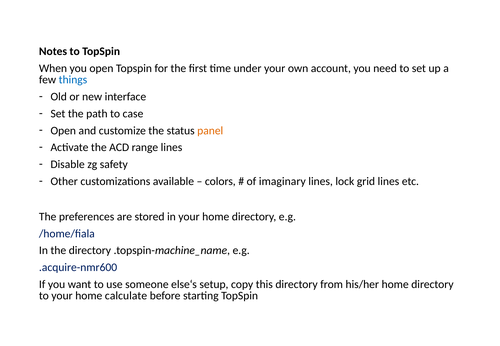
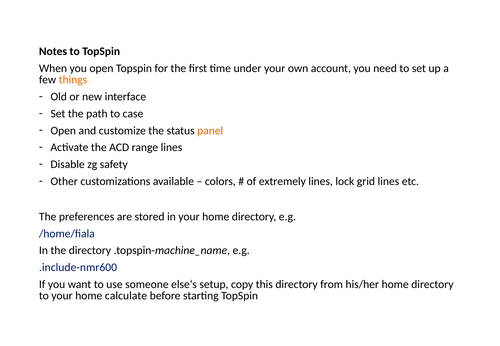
things colour: blue -> orange (73, 80)
imaginary: imaginary -> extremely (282, 182)
.acquire-nmr600: .acquire-nmr600 -> .include-nmr600 (78, 268)
